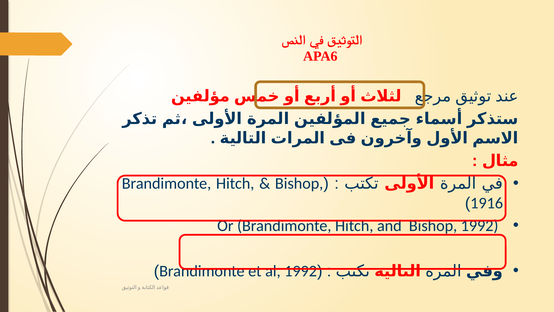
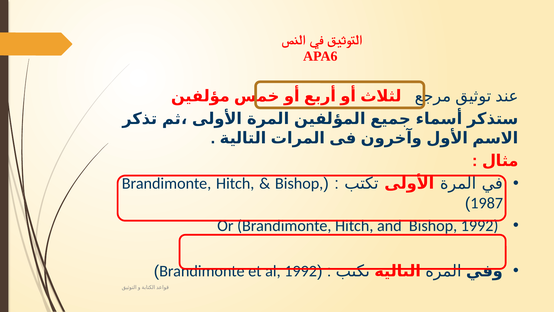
1916: 1916 -> 1987 (487, 203)
